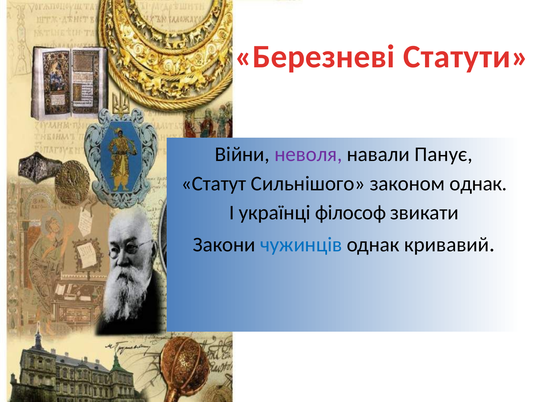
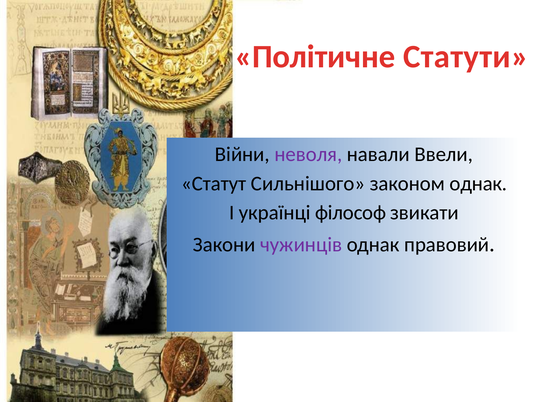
Березневі: Березневі -> Політичне (315, 57)
Панує: Панує -> Ввели (444, 154)
чужинців colour: blue -> purple (301, 245)
кривавий: кривавий -> правовий (447, 245)
